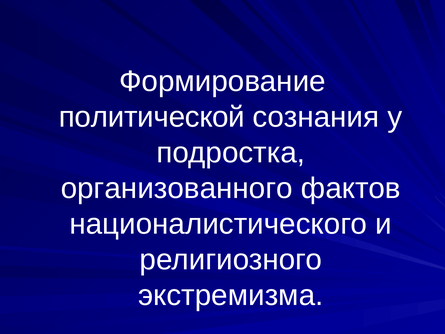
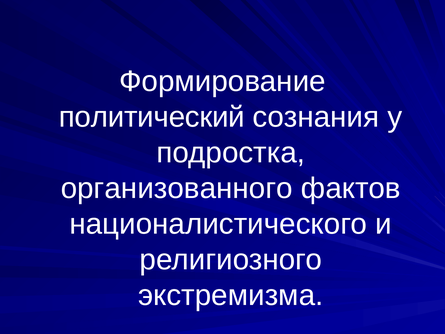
политической: политической -> политический (152, 117)
